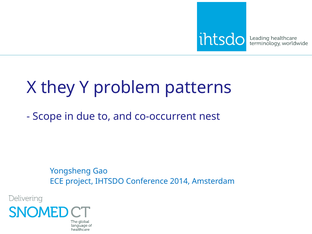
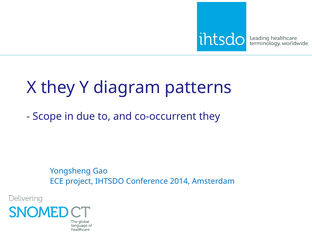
problem: problem -> diagram (127, 88)
co-occurrent nest: nest -> they (210, 116)
